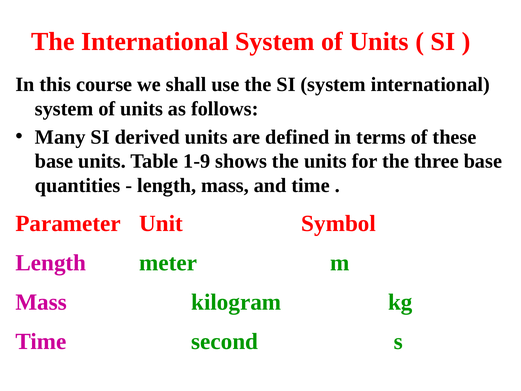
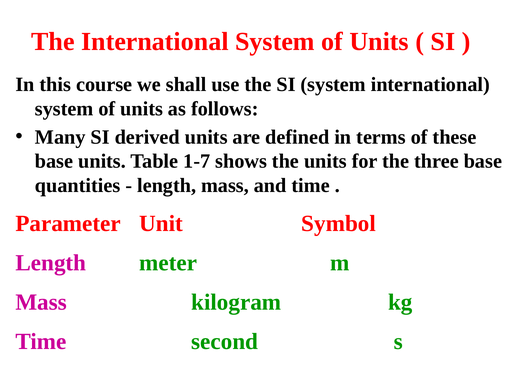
1-9: 1-9 -> 1-7 (197, 161)
